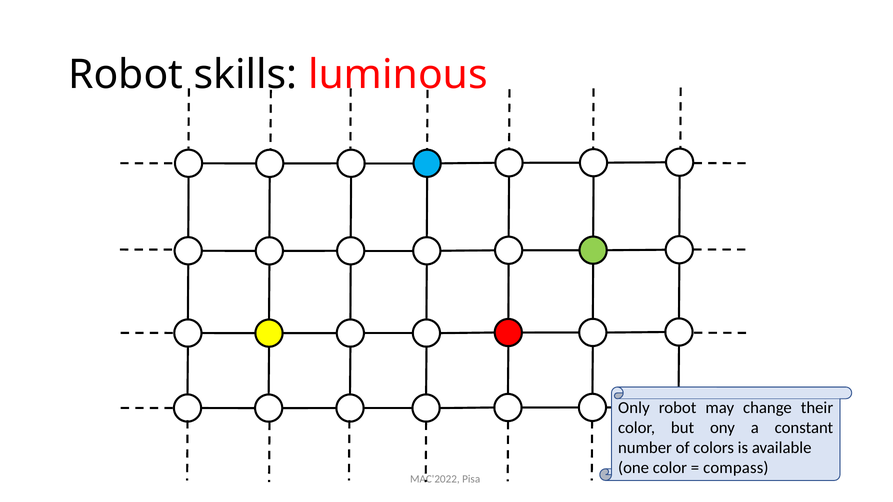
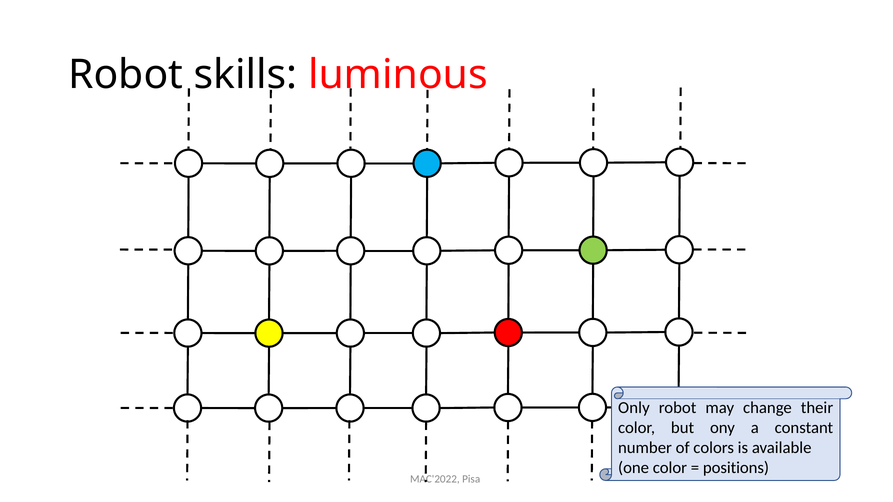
compass: compass -> positions (736, 468)
